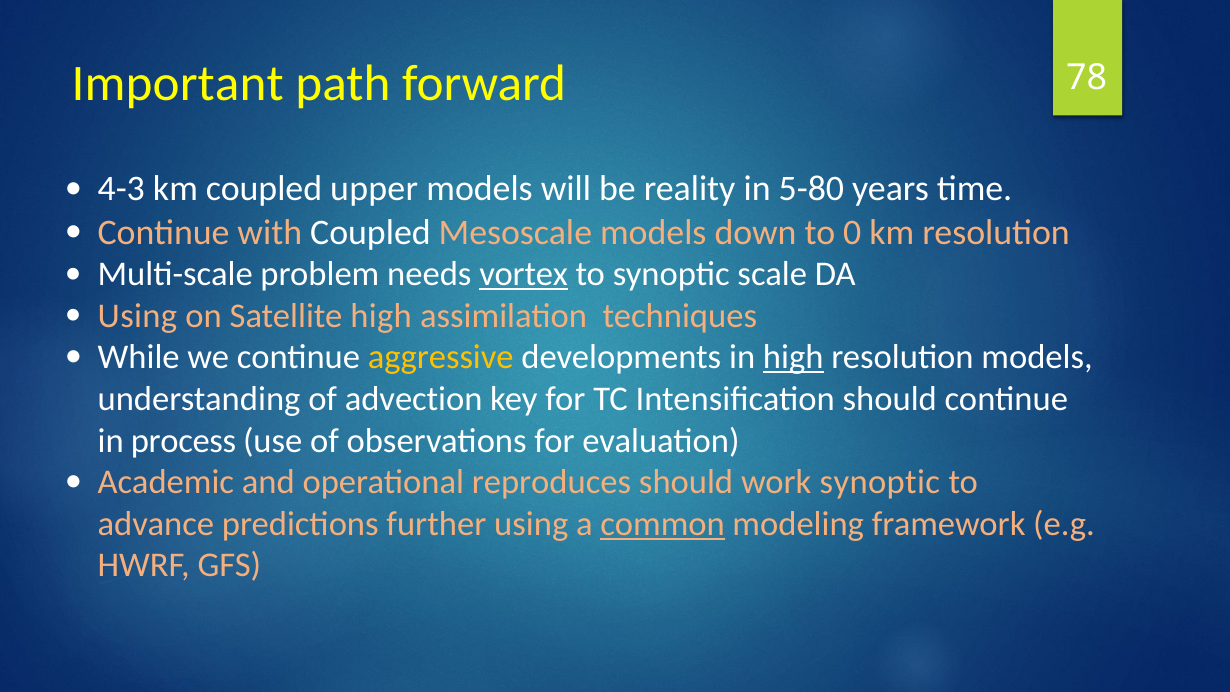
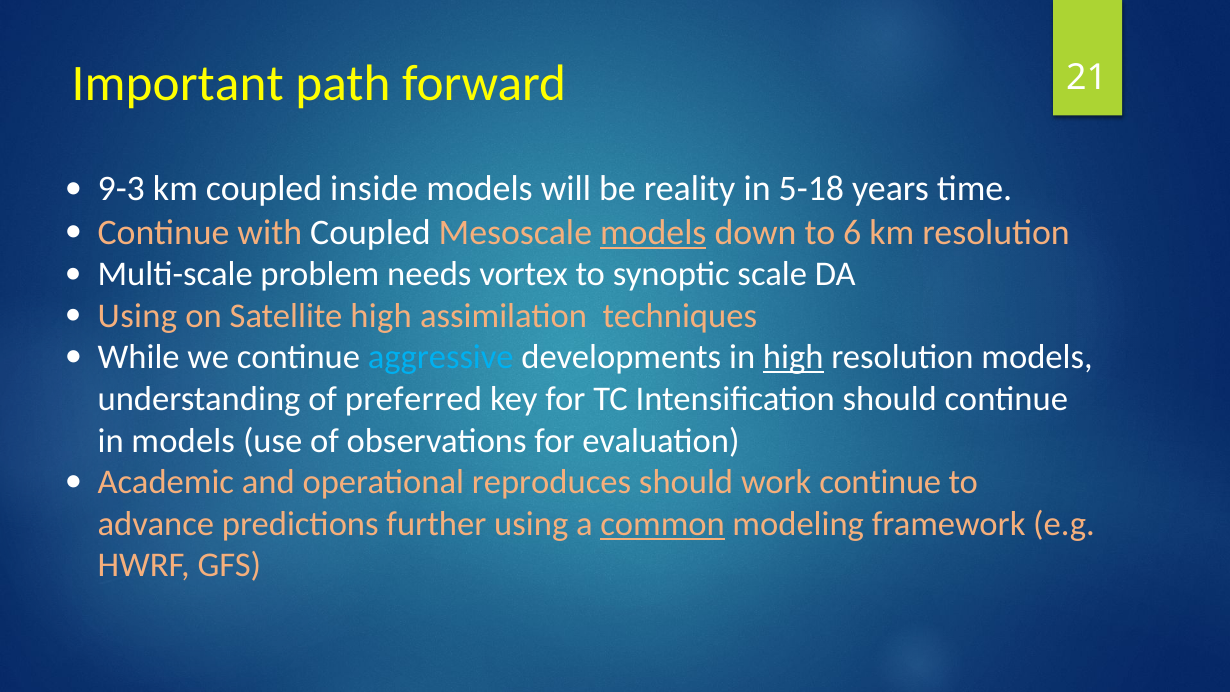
78: 78 -> 21 (1087, 78)
4-3: 4-3 -> 9-3 (121, 189)
upper: upper -> inside (374, 189)
5-80: 5-80 -> 5-18 (811, 189)
models underline: none -> present (653, 232)
0: 0 -> 6 (852, 232)
vortex underline: present -> none (524, 274)
aggressive colour: yellow -> light blue (441, 358)
advection: advection -> preferred (413, 399)
in process: process -> models (183, 441)
work synoptic: synoptic -> continue (880, 482)
